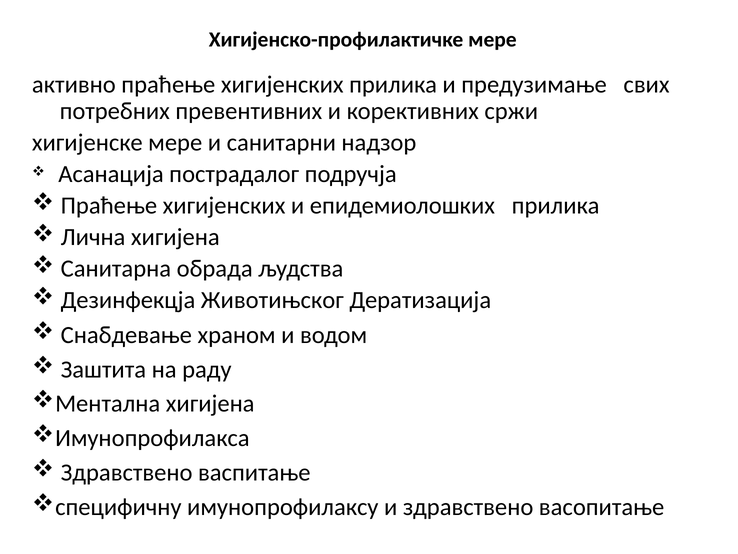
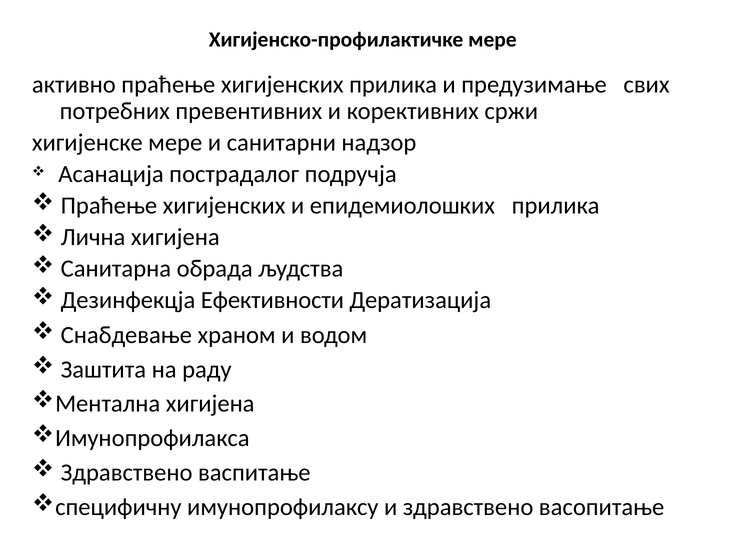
Животињског: Животињског -> Ефективности (272, 300)
